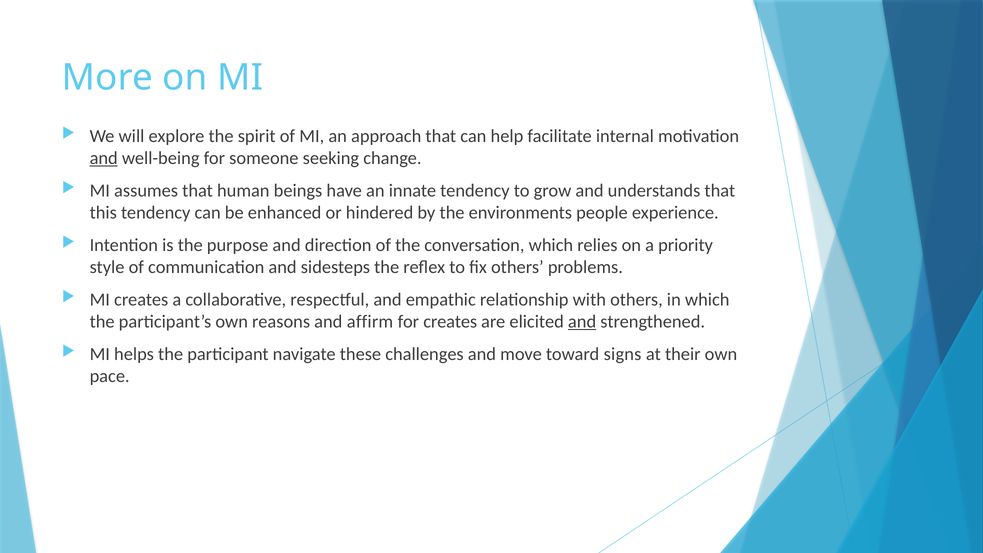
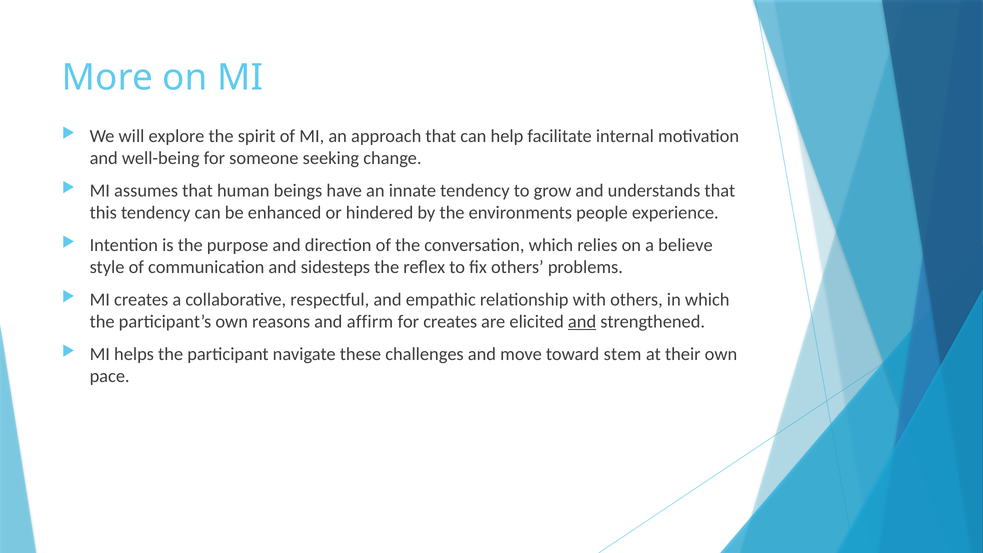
and underline: present -> none (104, 158)
priority: priority -> believe (685, 245)
signs: signs -> stem (623, 354)
